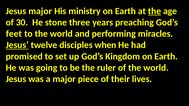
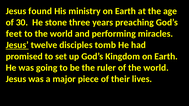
Jesus major: major -> found (40, 11)
the underline: present -> none (155, 11)
when: when -> tomb (105, 45)
